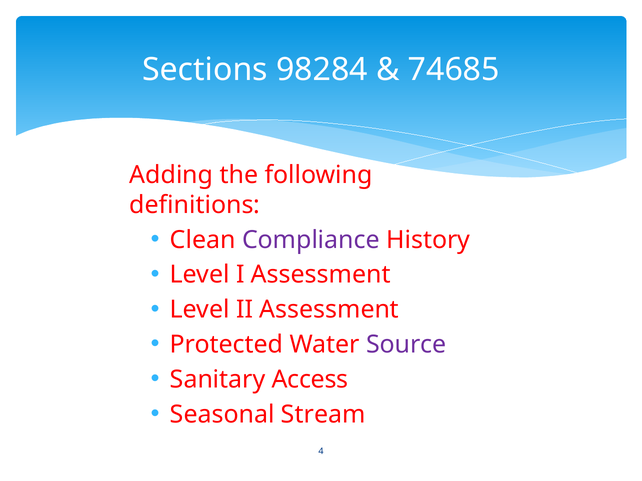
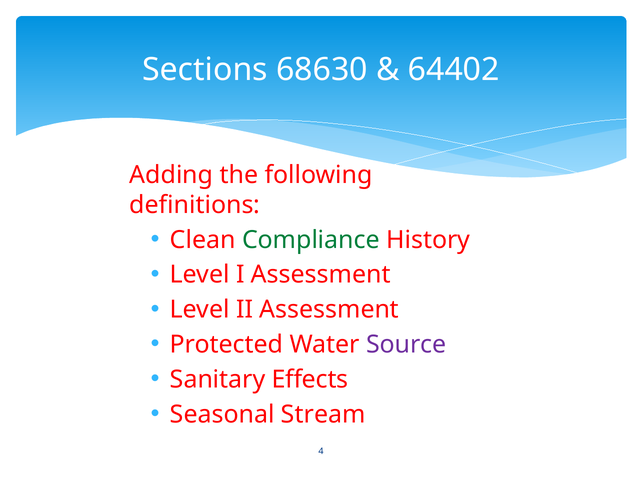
98284: 98284 -> 68630 (322, 70)
74685: 74685 -> 64402 (454, 70)
Compliance colour: purple -> green (311, 240)
Access: Access -> Effects (310, 380)
